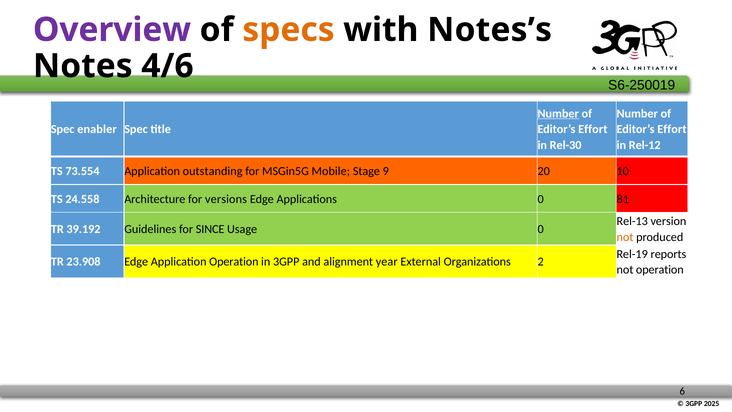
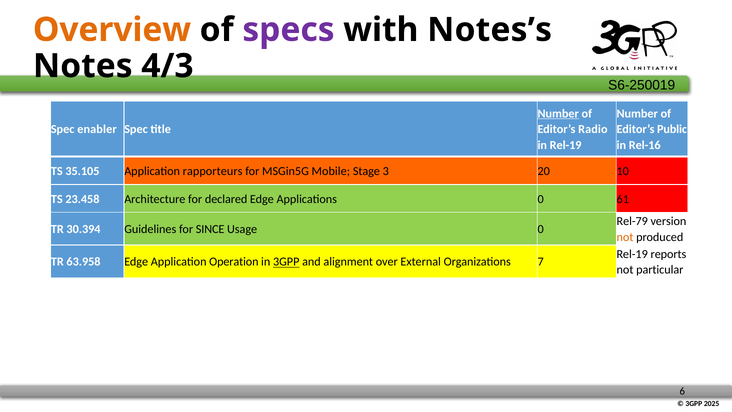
Overview colour: purple -> orange (112, 30)
specs colour: orange -> purple (288, 30)
4/6: 4/6 -> 4/3 (167, 66)
Effort: Effort -> Radio (593, 129)
Effort: Effort -> Public (672, 129)
in Rel-30: Rel-30 -> Rel-19 (566, 145)
Rel-12: Rel-12 -> Rel-16 (645, 145)
73.554: 73.554 -> 35.105 (82, 171)
outstanding: outstanding -> rapporteurs (213, 171)
9: 9 -> 3 (386, 171)
24.558: 24.558 -> 23.458 (82, 199)
versions: versions -> declared (226, 199)
81: 81 -> 61 (623, 199)
Rel-13: Rel-13 -> Rel-79 (632, 221)
39.192: 39.192 -> 30.394 (84, 229)
23.908: 23.908 -> 63.958 (84, 262)
3GPP underline: none -> present (286, 262)
year: year -> over (387, 262)
2: 2 -> 7 (541, 262)
not operation: operation -> particular (660, 270)
